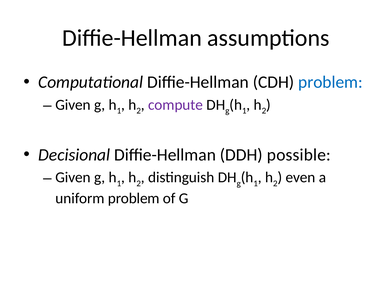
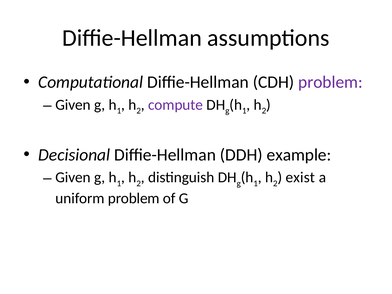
problem colour: blue -> purple (330, 82)
possible: possible -> example (299, 155)
even: even -> exist (300, 177)
